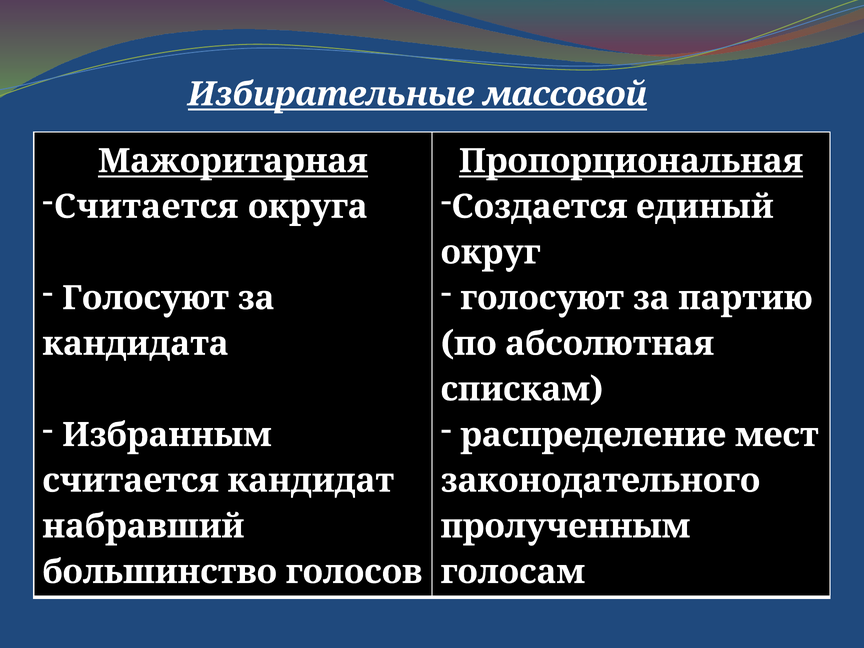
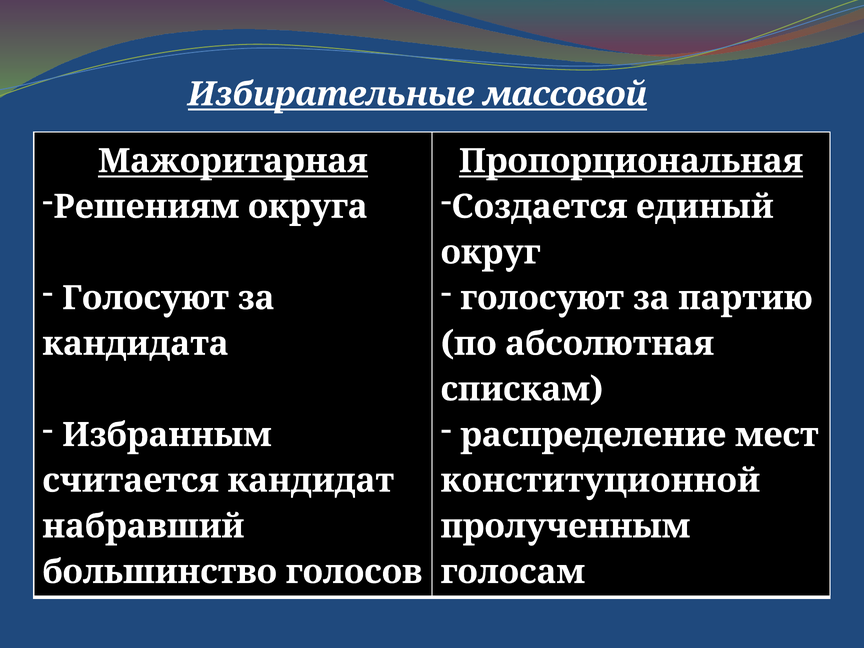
Считается: Считается -> Решениям (146, 207)
законодательного: законодательного -> конституционной (600, 481)
